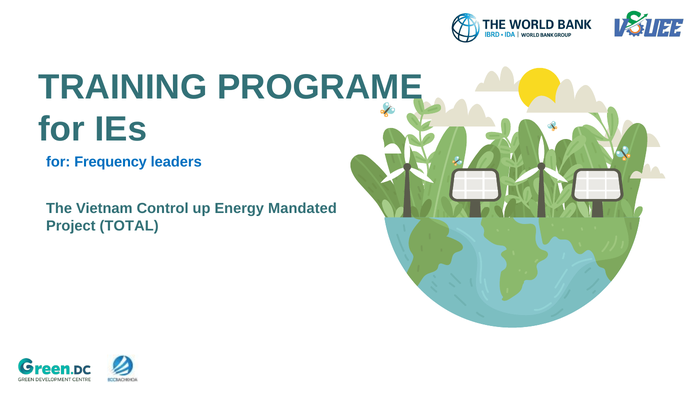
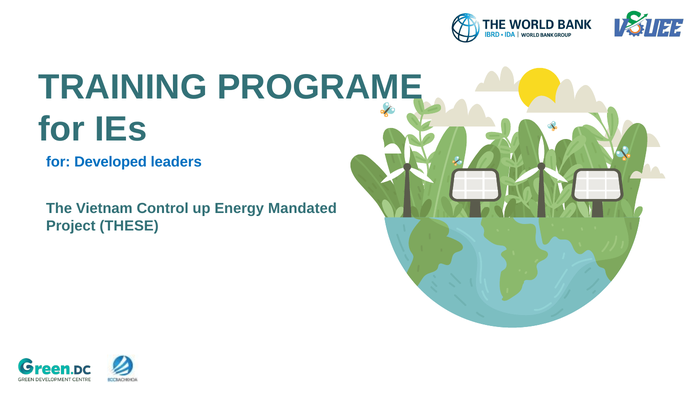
Frequency: Frequency -> Developed (111, 162)
TOTAL: TOTAL -> THESE (129, 226)
